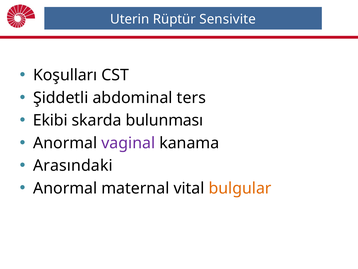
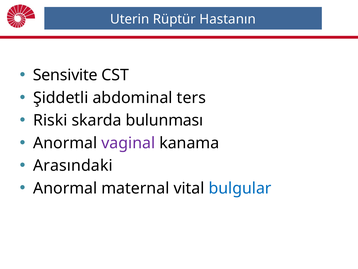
Sensivite: Sensivite -> Hastanın (228, 19)
Koşulları: Koşulları -> Sensivite (65, 75)
Ekibi: Ekibi -> Riski (50, 120)
bulgular colour: orange -> blue (240, 188)
